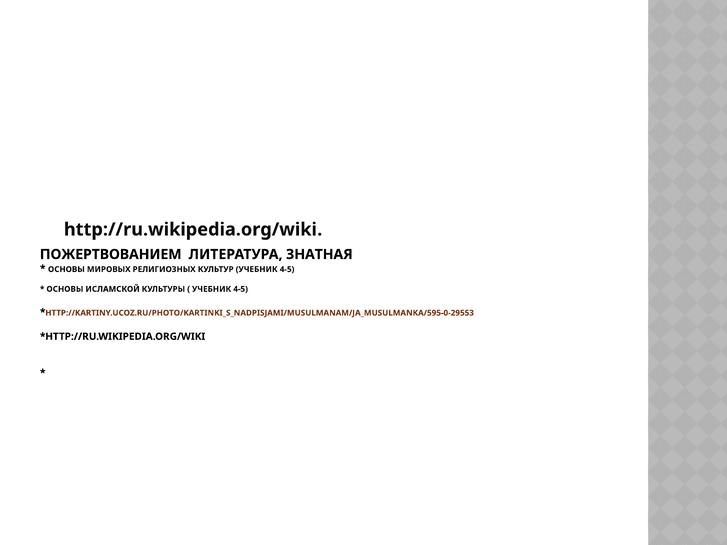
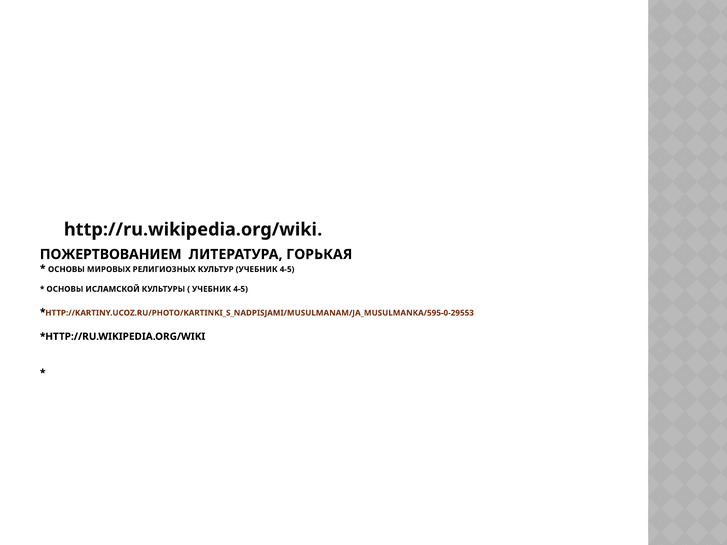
ЗНАТНАЯ: ЗНАТНАЯ -> ГОРЬКАЯ (319, 255)
